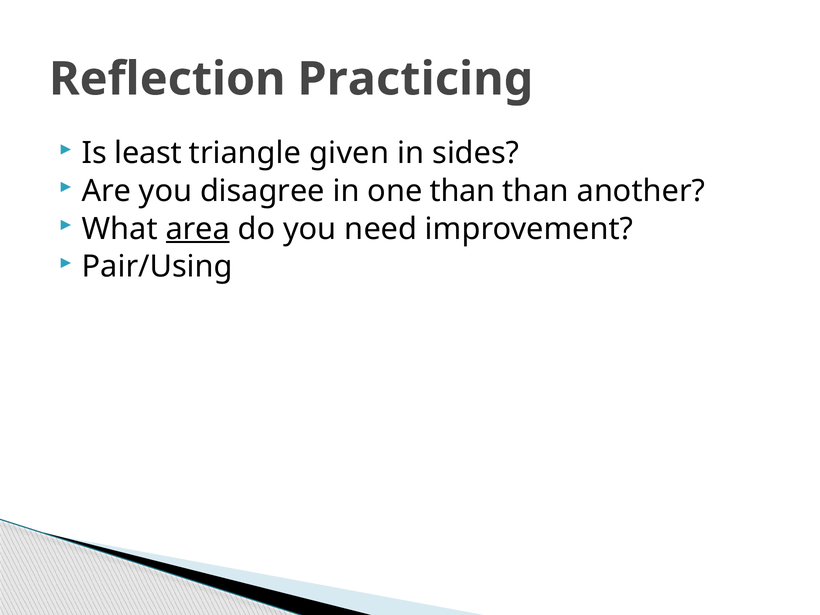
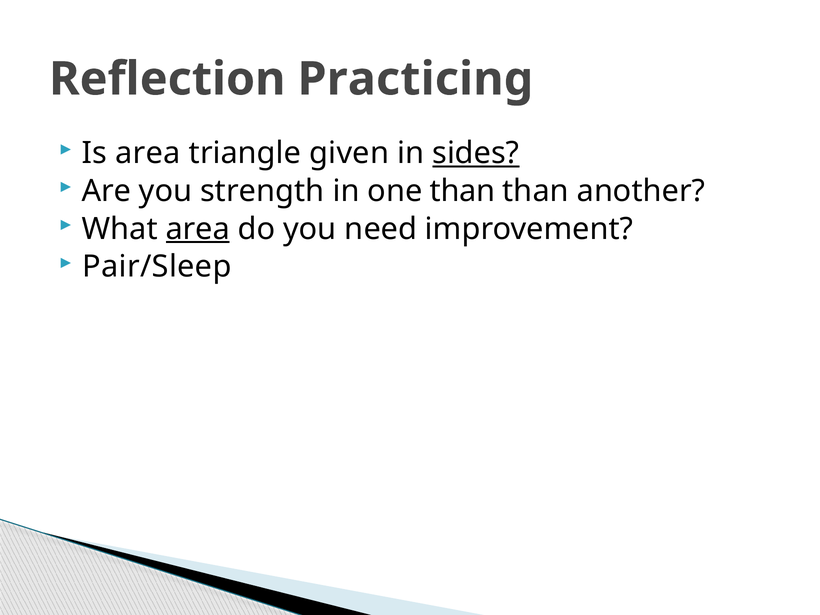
Is least: least -> area (148, 153)
sides underline: none -> present (476, 153)
disagree: disagree -> strength (262, 191)
Pair/Using: Pair/Using -> Pair/Sleep (157, 267)
